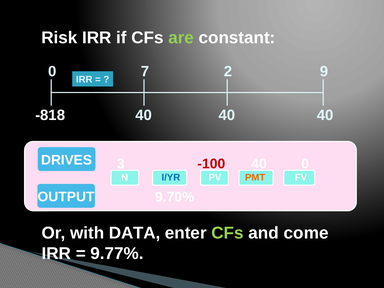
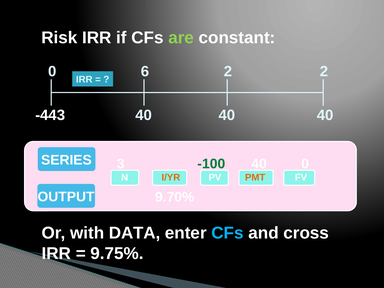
7: 7 -> 6 (145, 72)
2 9: 9 -> 2 (324, 72)
-818: -818 -> -443 (50, 115)
DRIVES: DRIVES -> SERIES (67, 160)
-100 colour: red -> green (211, 164)
I/YR colour: blue -> orange (171, 177)
CFs colour: light green -> light blue (227, 233)
come: come -> cross (306, 233)
9.77%: 9.77% -> 9.75% (117, 253)
